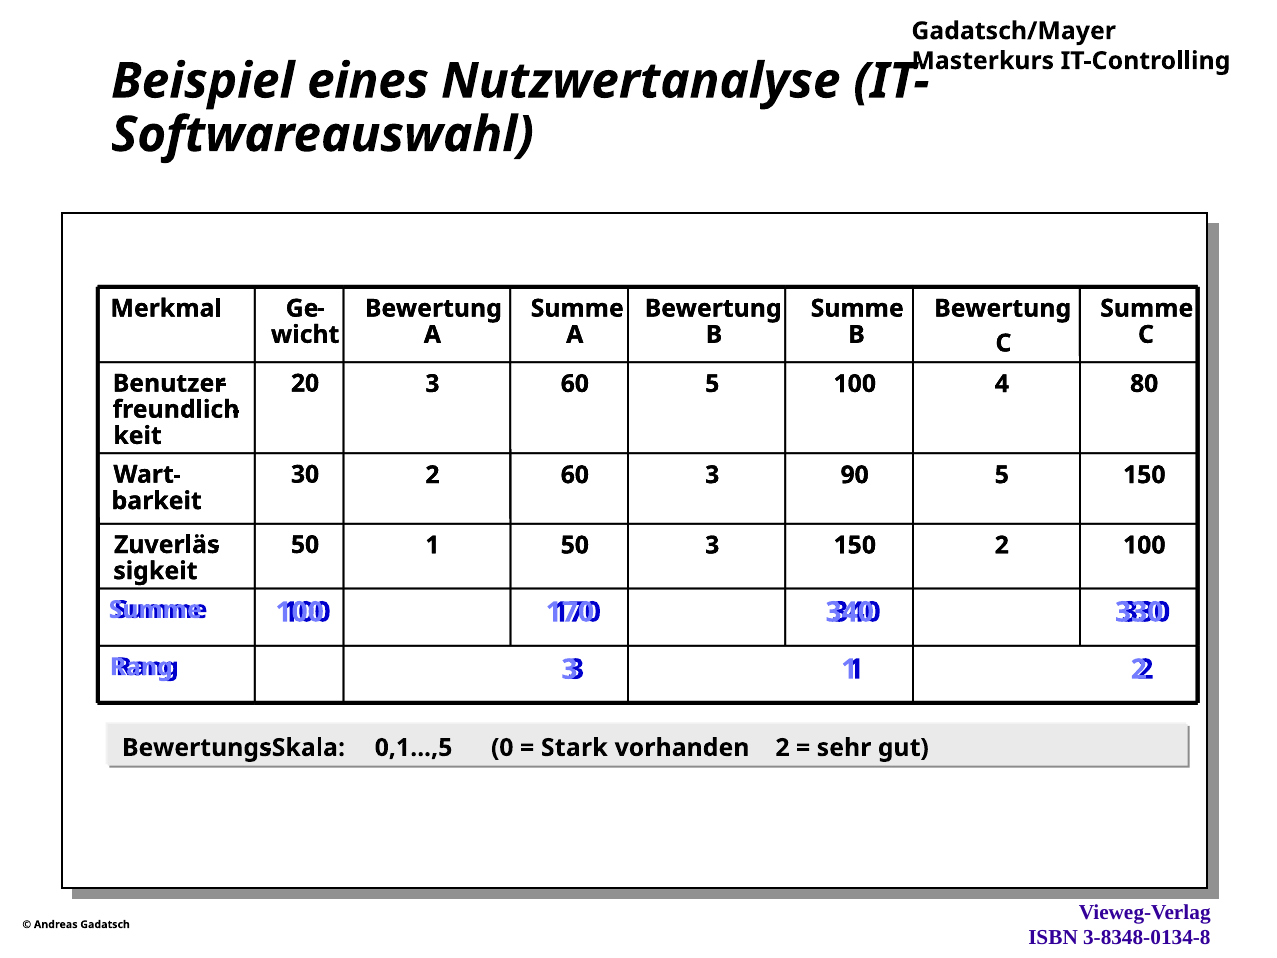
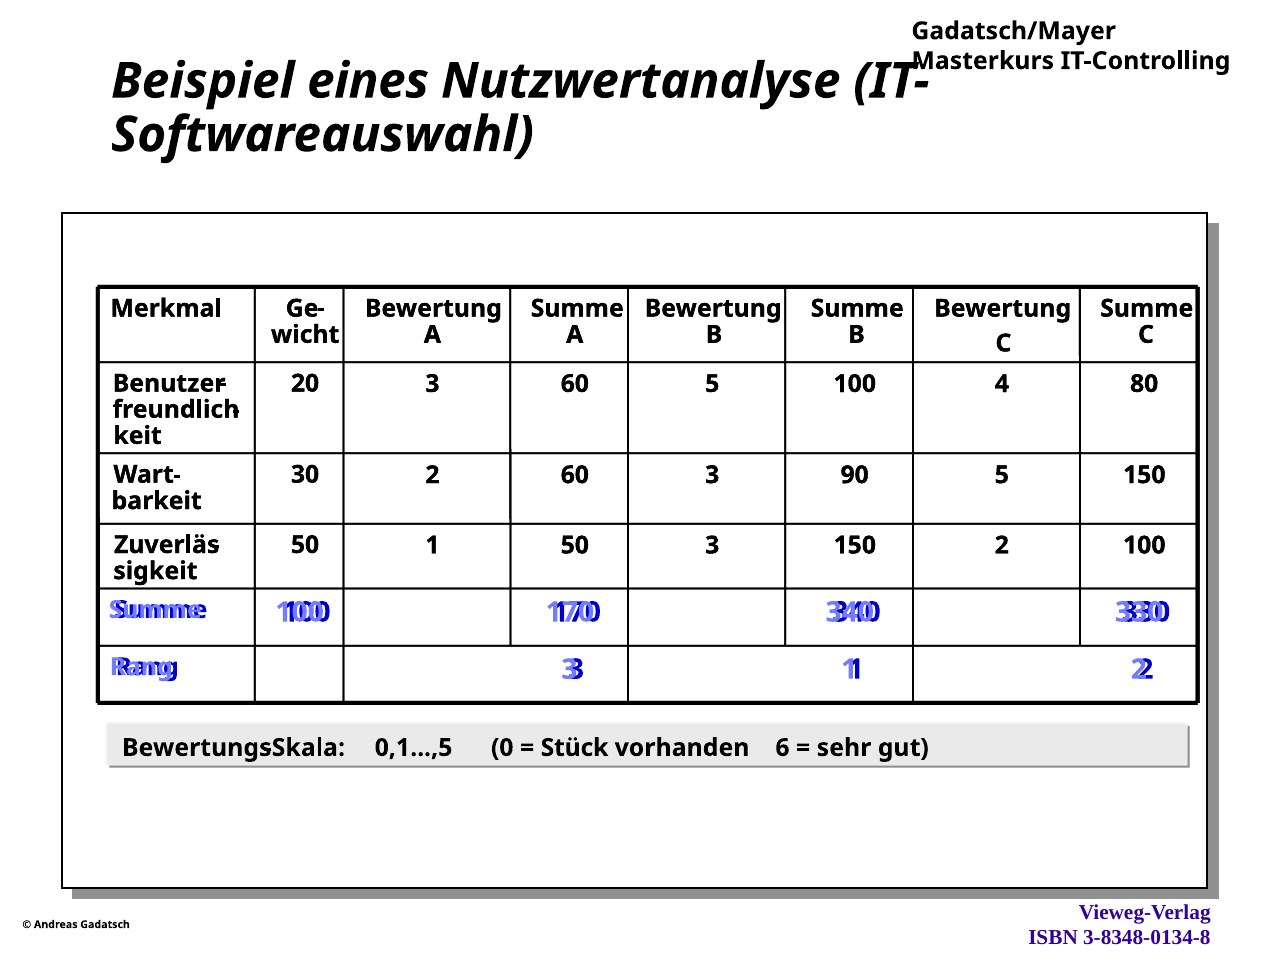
Stark: Stark -> Stück (575, 748)
vorhanden 2: 2 -> 6 (782, 748)
